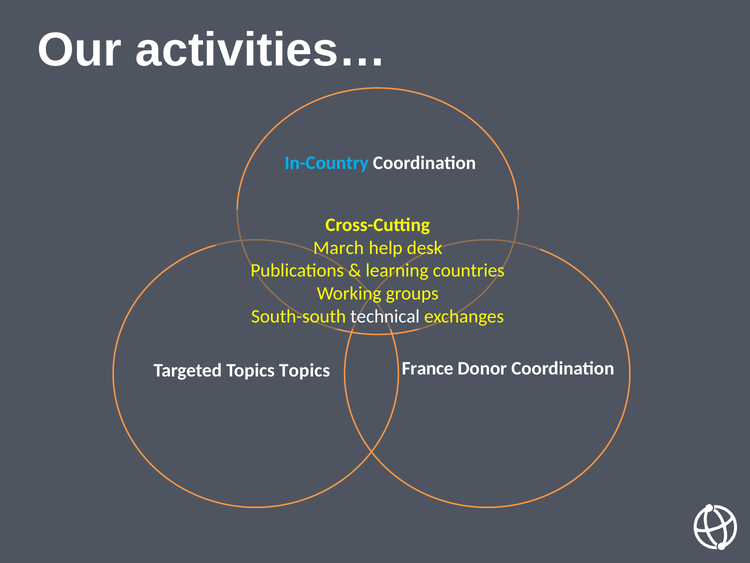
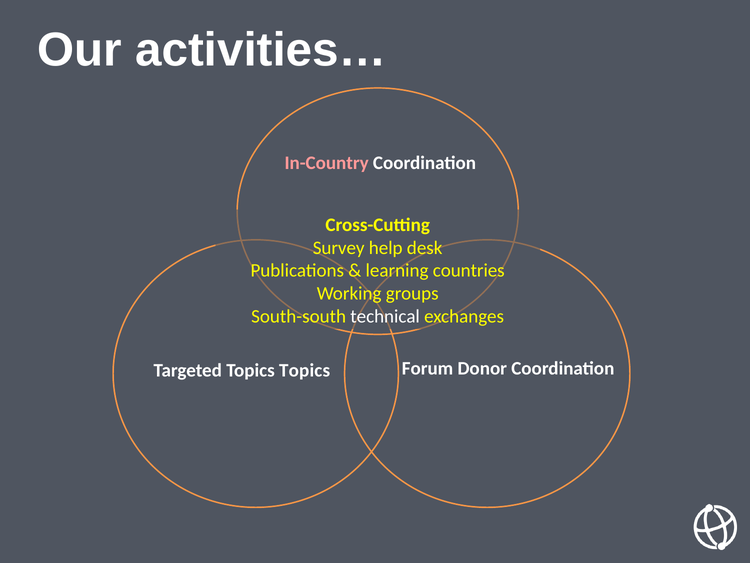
In-Country colour: light blue -> pink (327, 163)
March: March -> Survey (339, 248)
France: France -> Forum (428, 368)
